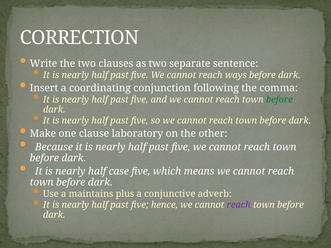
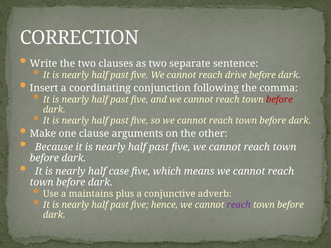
ways: ways -> drive (236, 75)
before colour: green -> red (279, 100)
laboratory: laboratory -> arguments (137, 134)
